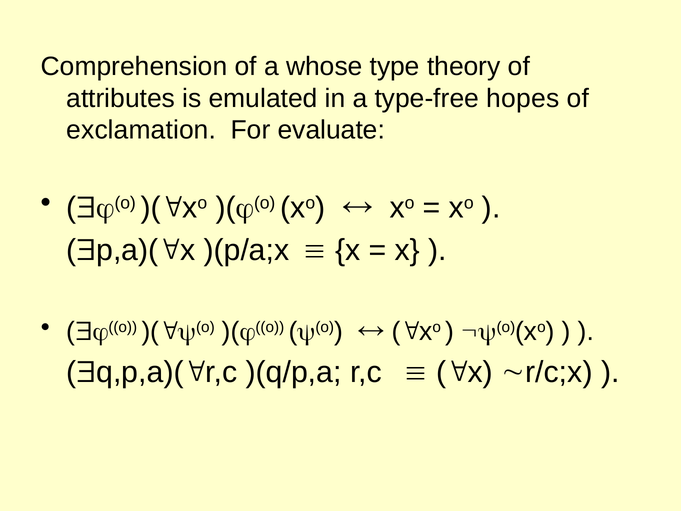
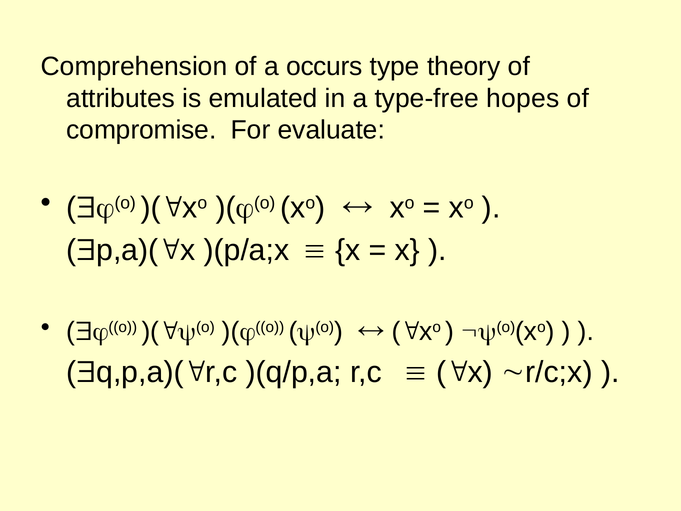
whose: whose -> occurs (324, 67)
exclamation: exclamation -> compromise (141, 130)
